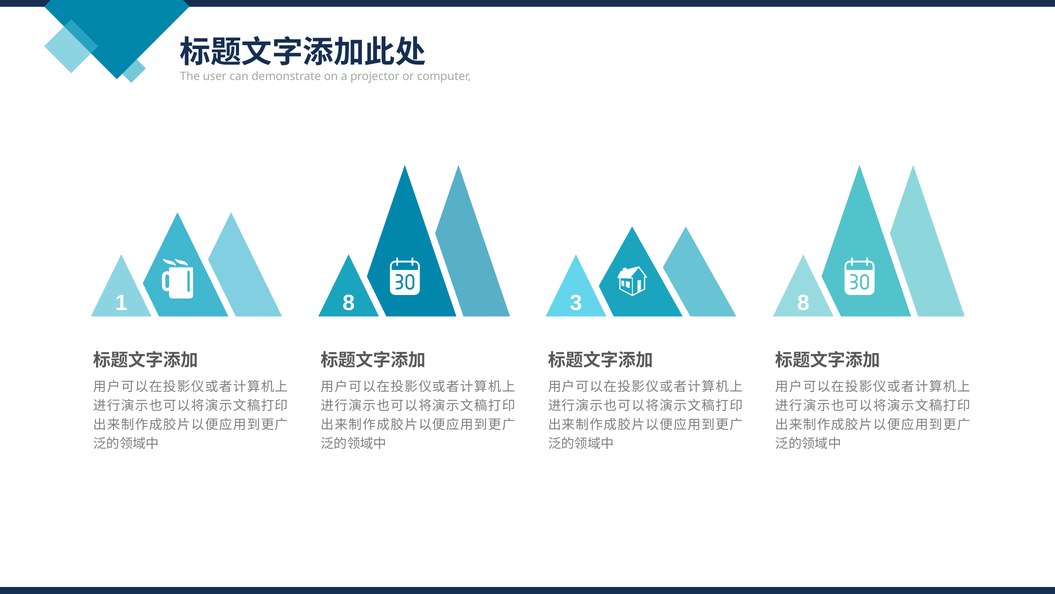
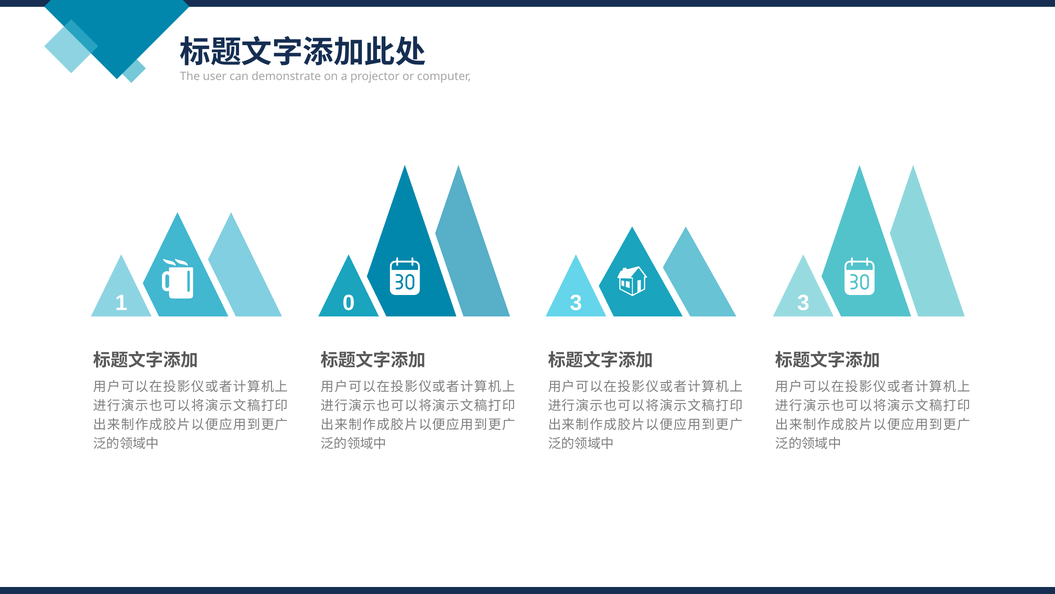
1 8: 8 -> 0 (349, 303)
3 8: 8 -> 3 (803, 303)
